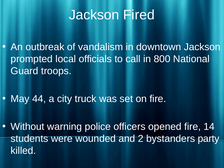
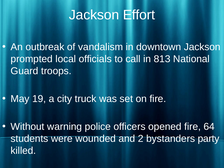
Fired: Fired -> Effort (139, 15)
800: 800 -> 813 (162, 59)
44: 44 -> 19 (39, 99)
14: 14 -> 64 (209, 127)
